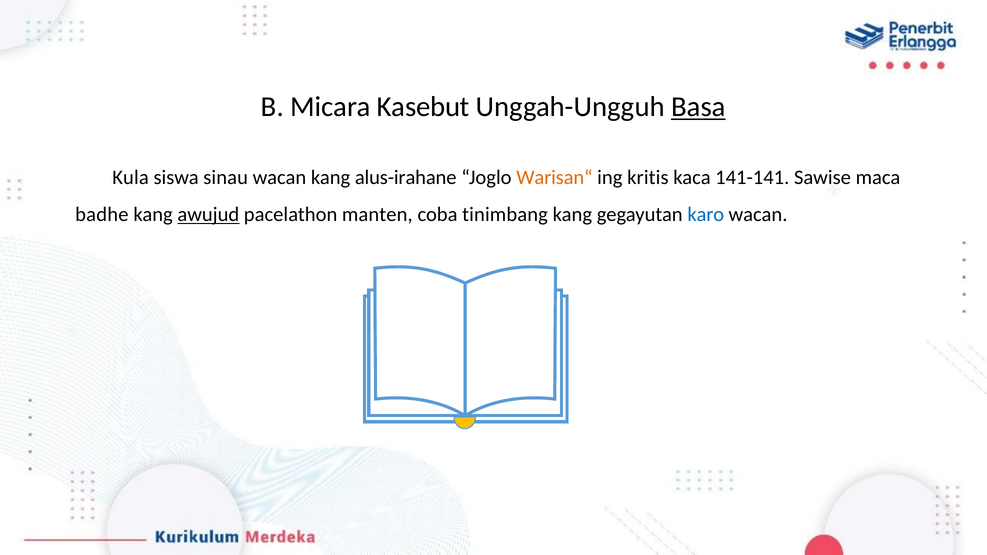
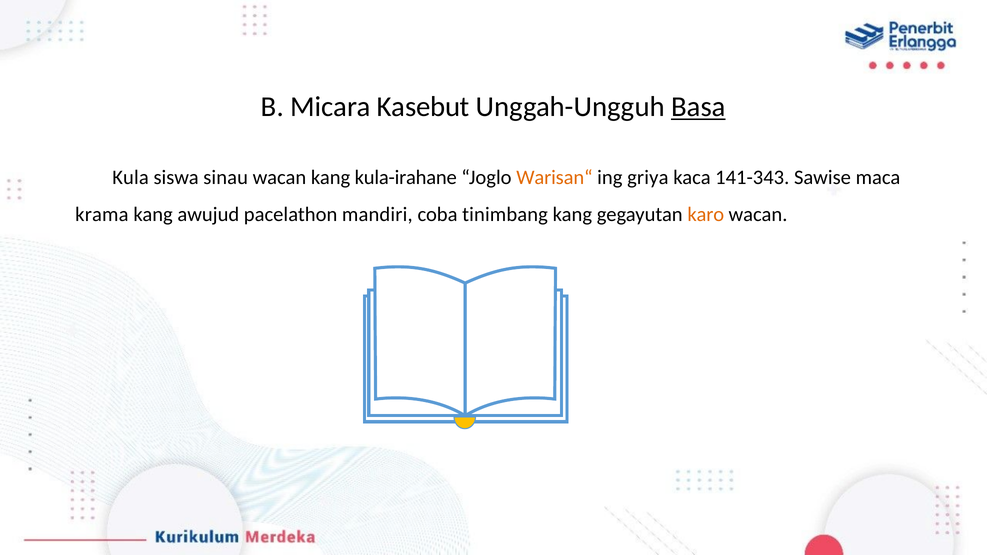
alus-irahane: alus-irahane -> kula-irahane (406, 178)
kritis: kritis -> griya (648, 178)
141-141: 141-141 -> 141-343 (752, 178)
badhe: badhe -> krama (102, 215)
awujud underline: present -> none (208, 215)
manten: manten -> mandiri (377, 215)
karo colour: blue -> orange (706, 215)
